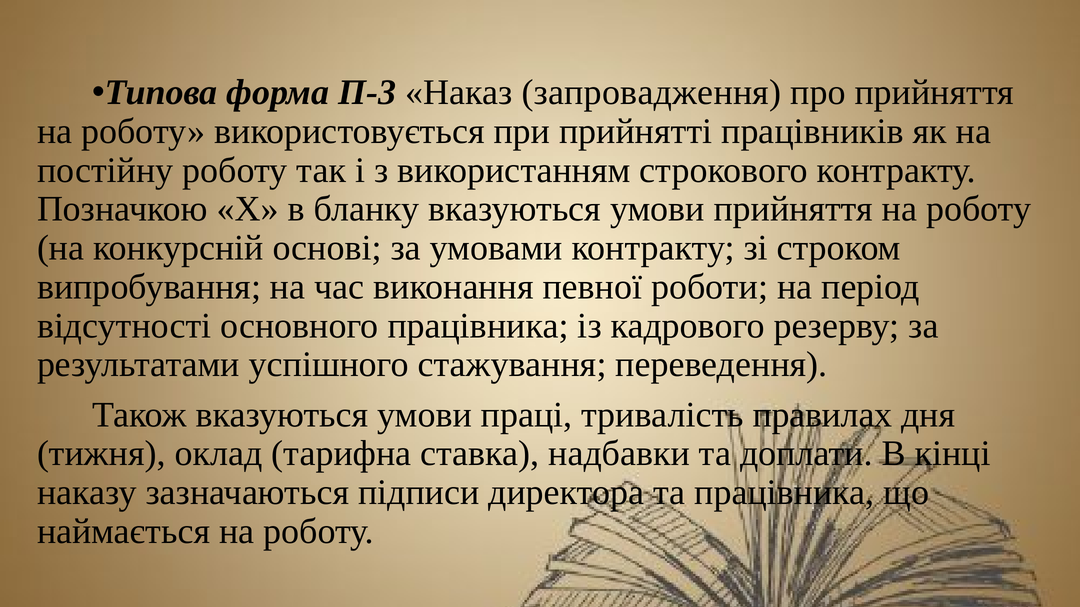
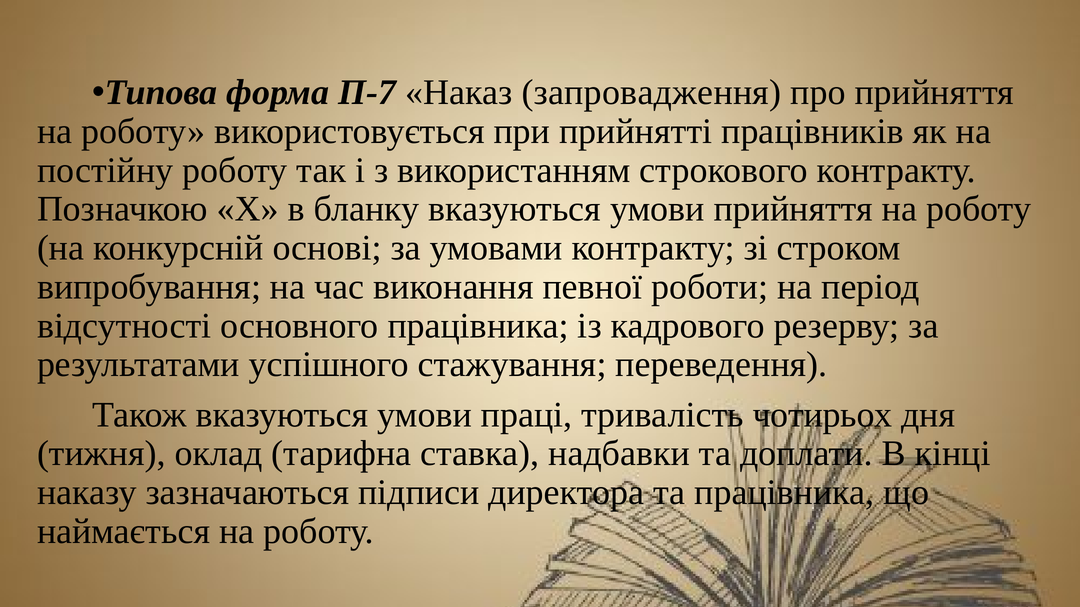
П-3: П-3 -> П-7 (367, 93)
правилах: правилах -> чотирьох (823, 415)
